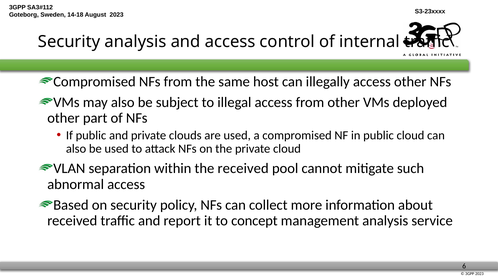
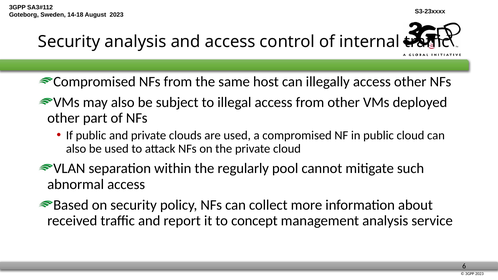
the received: received -> regularly (243, 169)
